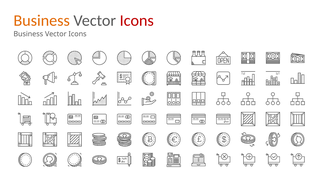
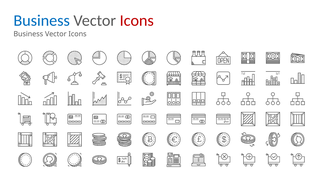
Business colour: orange -> blue (42, 21)
